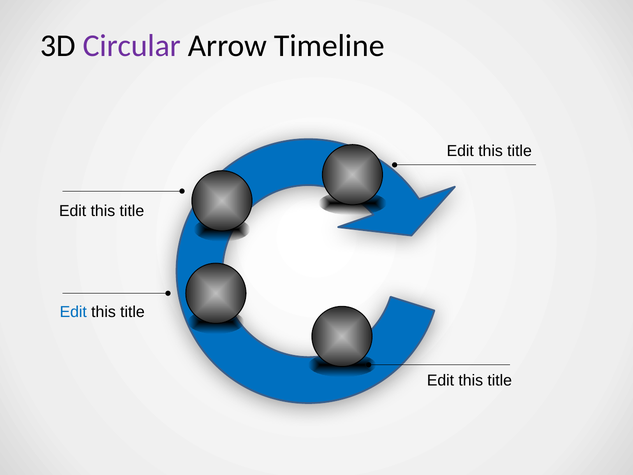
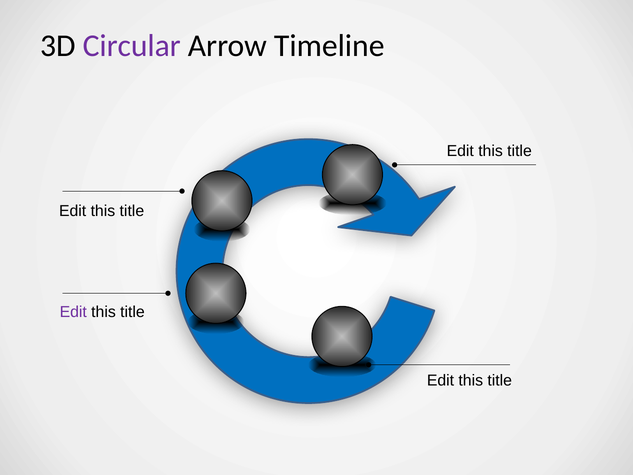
Edit colour: blue -> purple (73, 312)
